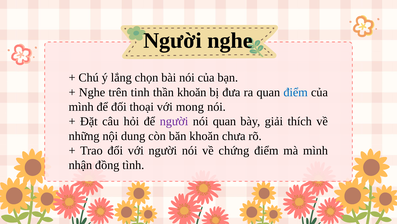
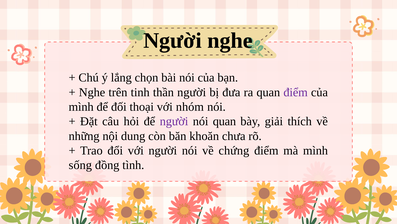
thần khoăn: khoăn -> người (192, 92)
điểm colour: blue -> purple (296, 92)
mong: mong -> nhóm (190, 107)
nhận: nhận -> sống (80, 165)
